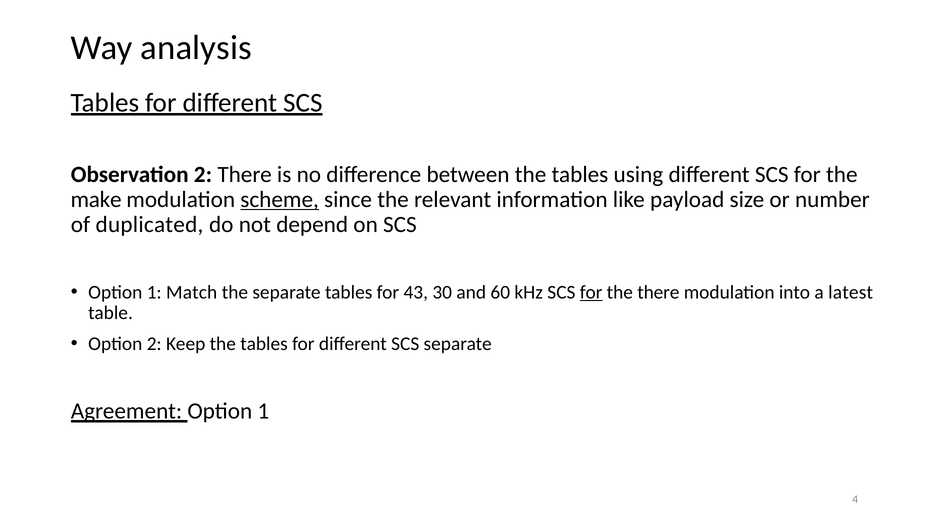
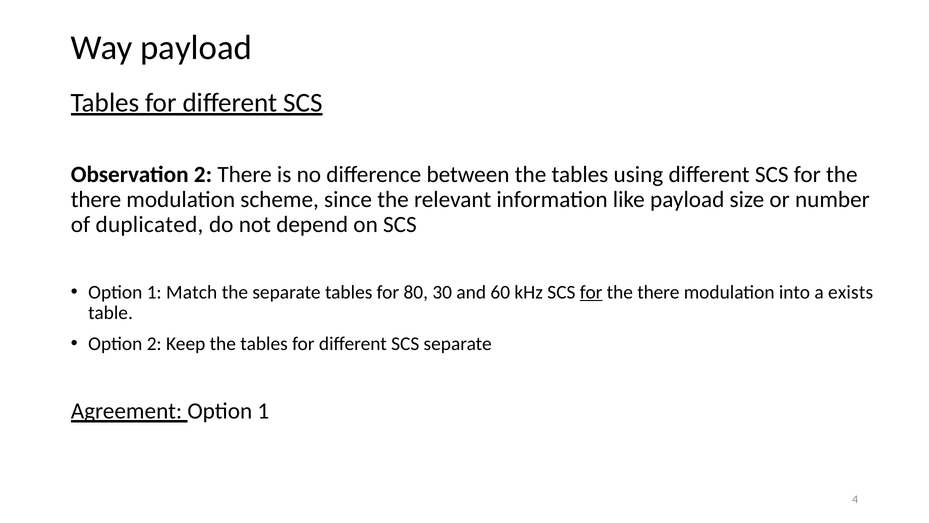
Way analysis: analysis -> payload (196, 48)
make: make -> there (96, 199)
scheme underline: present -> none (280, 199)
43: 43 -> 80 (416, 292)
latest: latest -> exists (851, 292)
